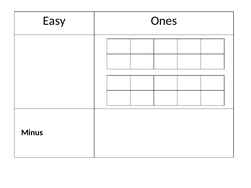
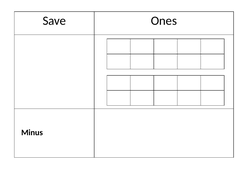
Easy: Easy -> Save (54, 21)
